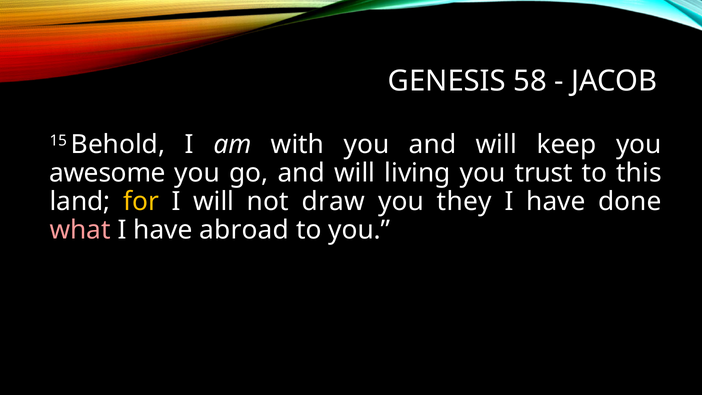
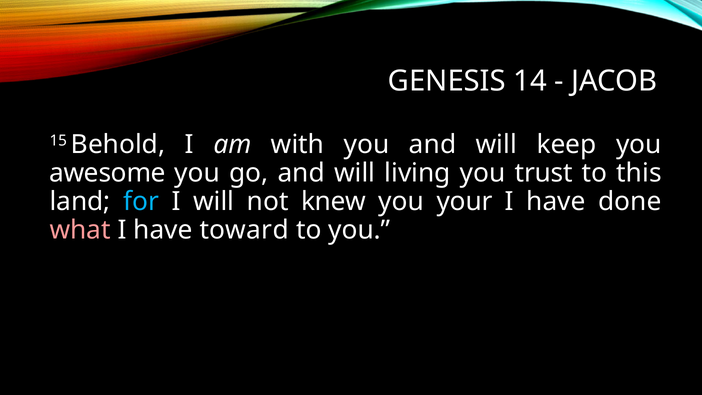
58: 58 -> 14 (530, 81)
for colour: yellow -> light blue (141, 202)
draw: draw -> knew (334, 202)
they: they -> your (465, 202)
abroad: abroad -> toward (244, 230)
